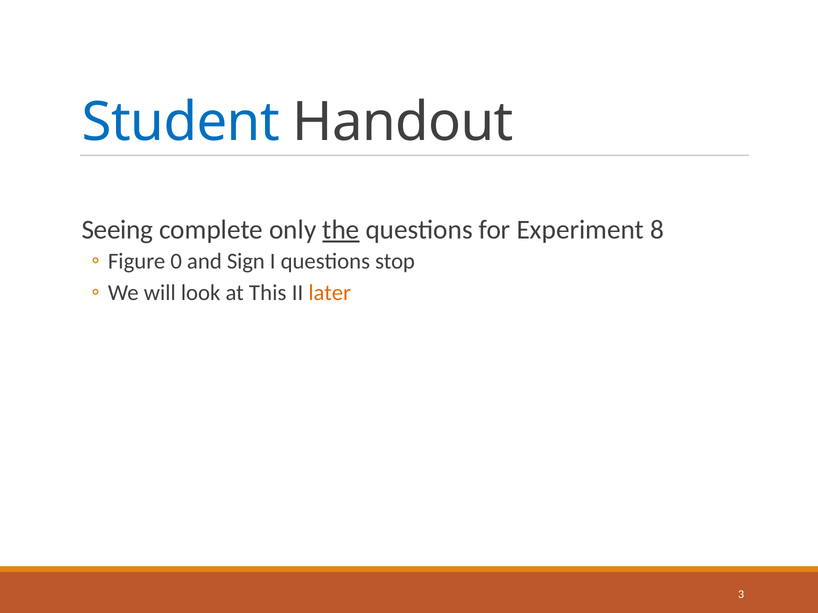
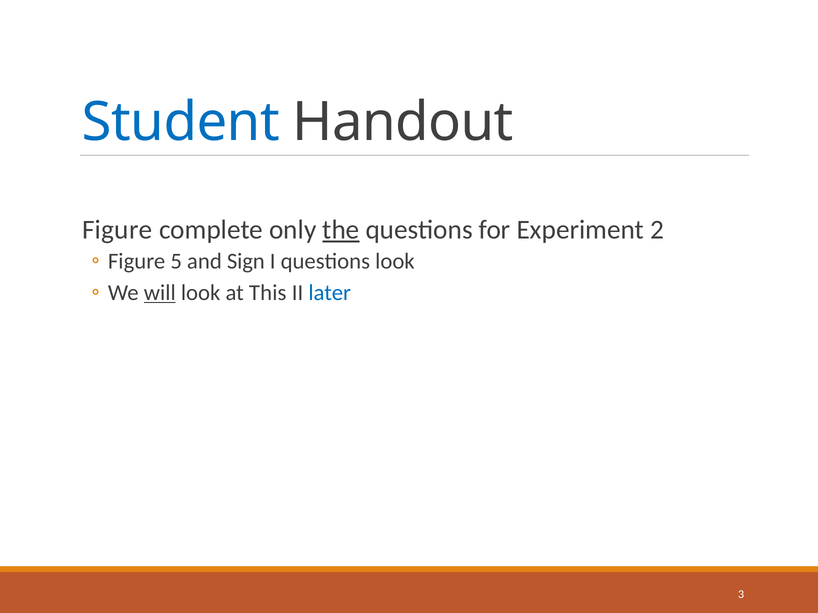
Seeing: Seeing -> Figure (117, 230)
8: 8 -> 2 (657, 230)
0: 0 -> 5 (176, 262)
questions stop: stop -> look (395, 262)
will underline: none -> present (160, 293)
later colour: orange -> blue (330, 293)
